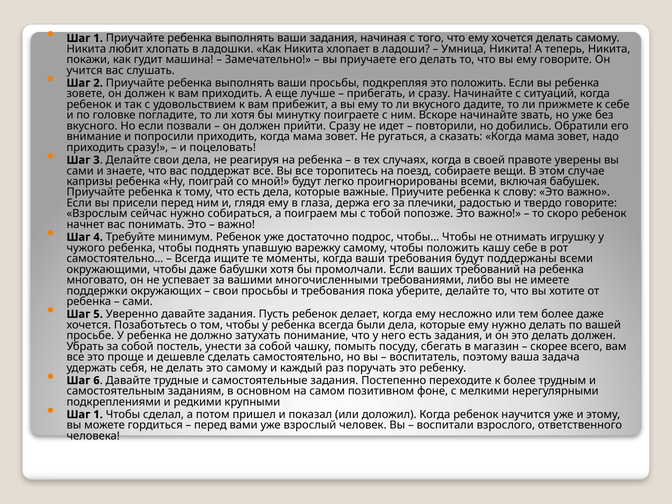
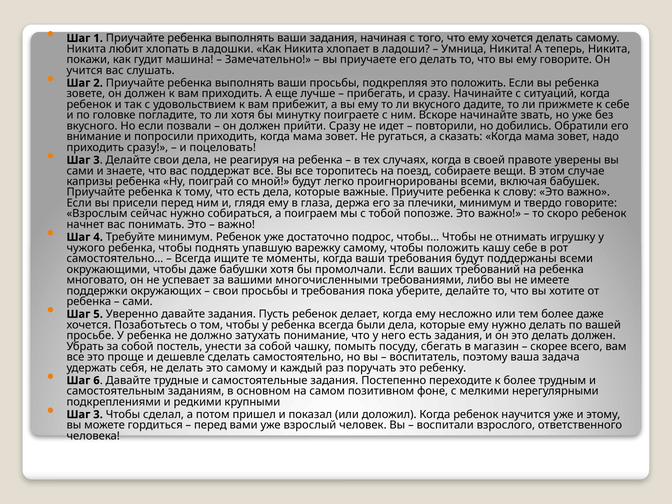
плечики радостью: радостью -> минимум (485, 203)
1: 1 -> 3 (98, 415)
